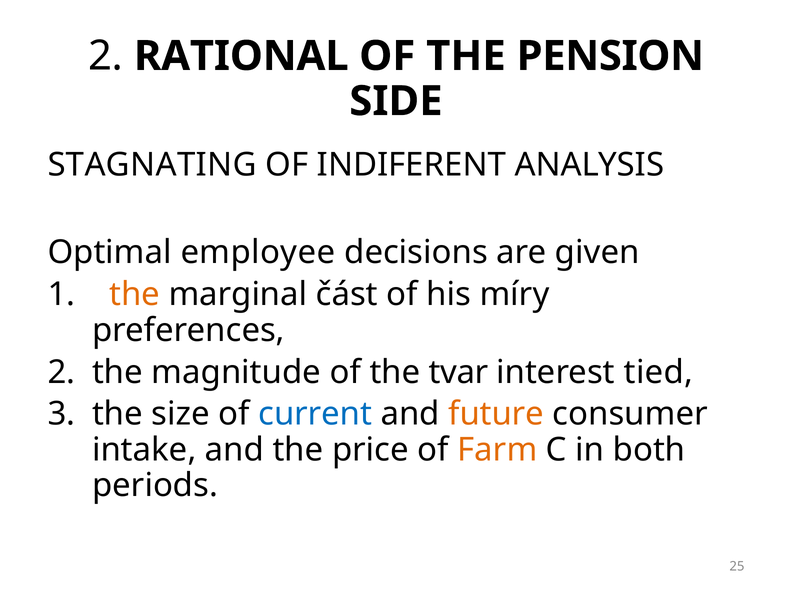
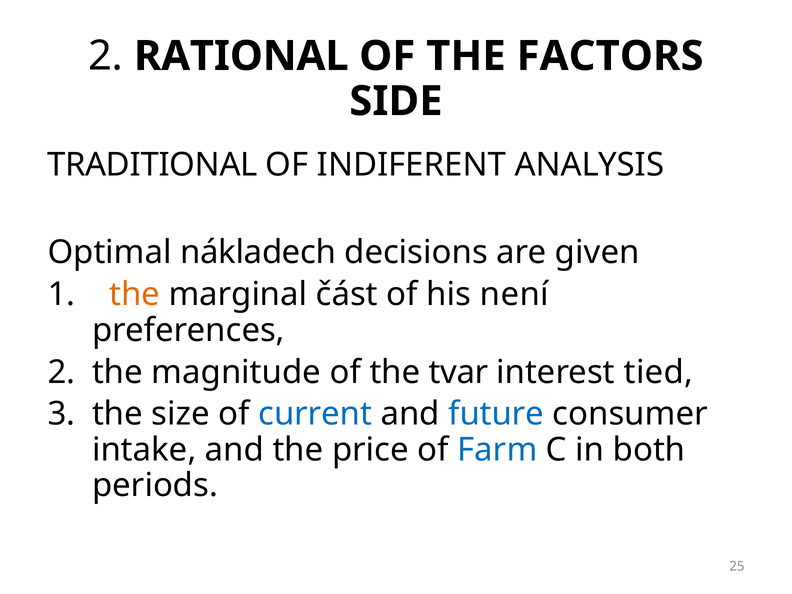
PENSION: PENSION -> FACTORS (610, 56)
STAGNATING: STAGNATING -> TRADITIONAL (152, 165)
employee: employee -> nákladech (258, 253)
míry: míry -> není (514, 295)
future colour: orange -> blue (496, 414)
Farm colour: orange -> blue (497, 450)
